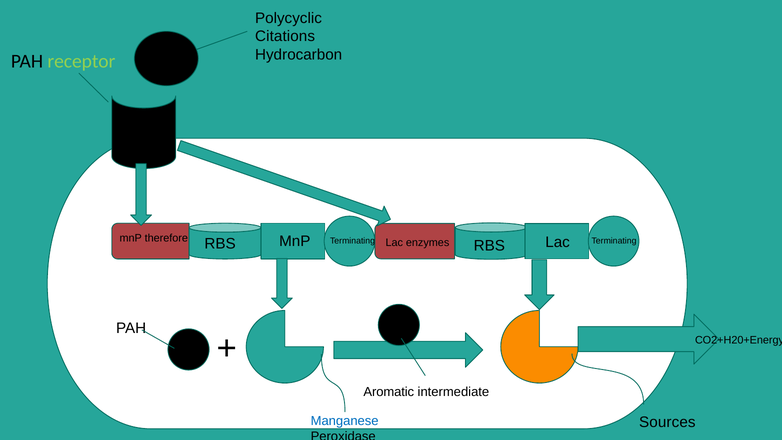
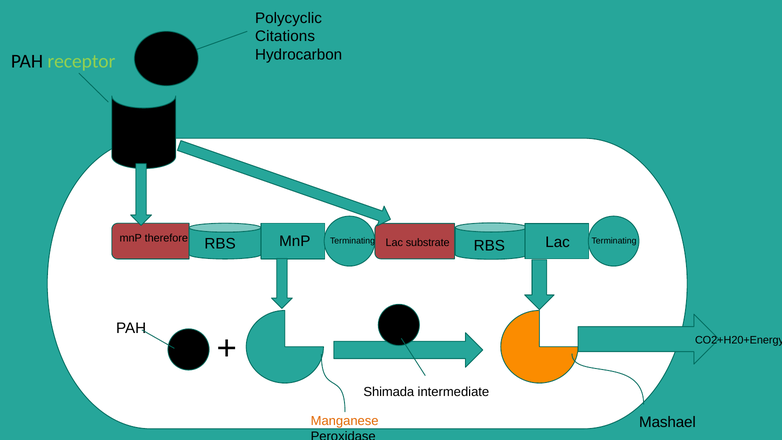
enzymes: enzymes -> substrate (428, 243)
Aromatic: Aromatic -> Shimada (389, 392)
Manganese colour: blue -> orange (345, 421)
Sources: Sources -> Mashael (667, 422)
